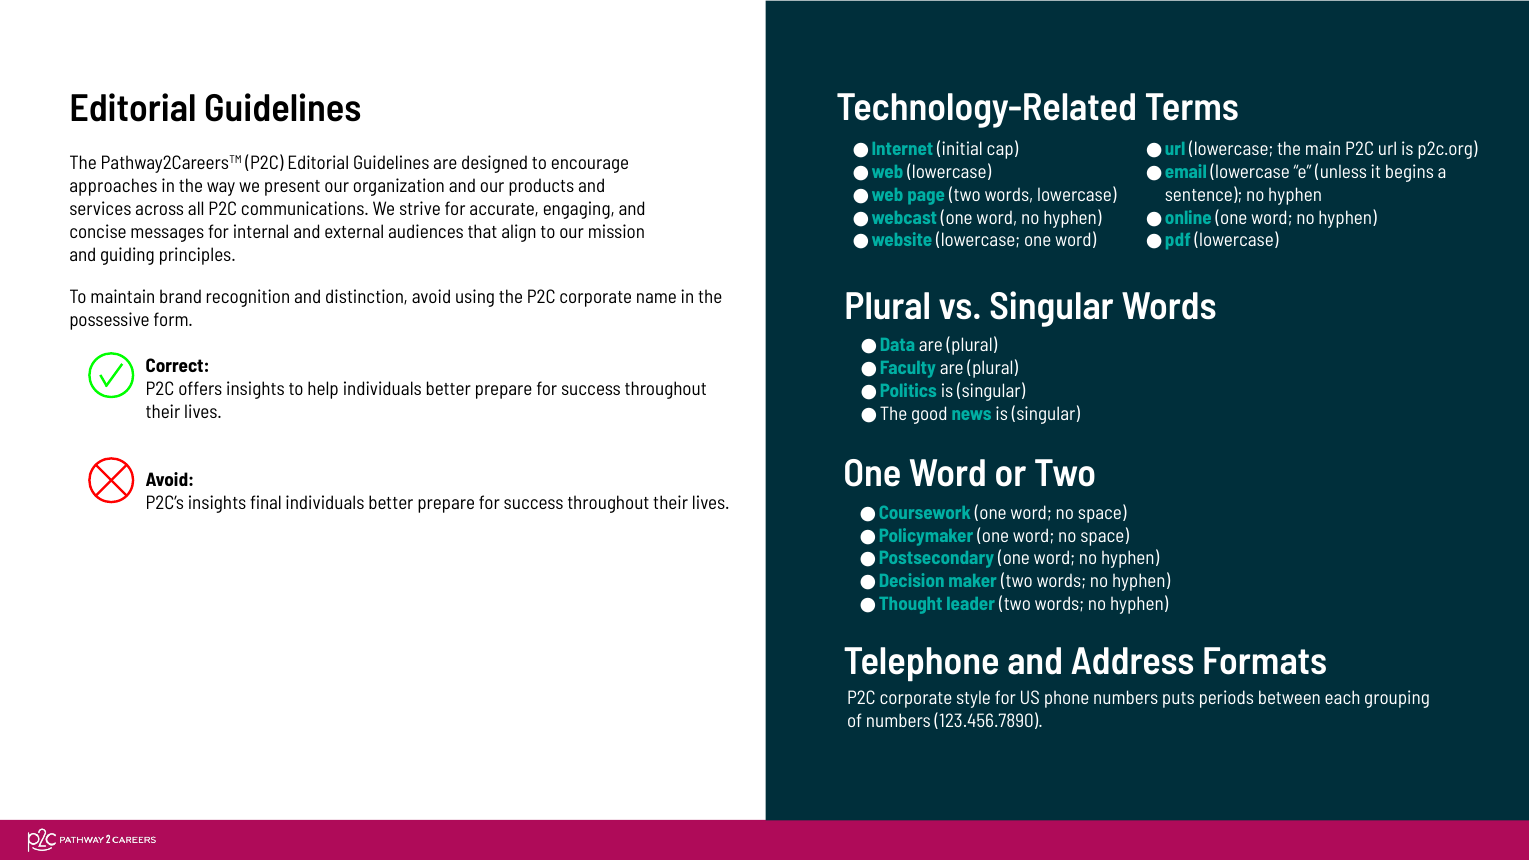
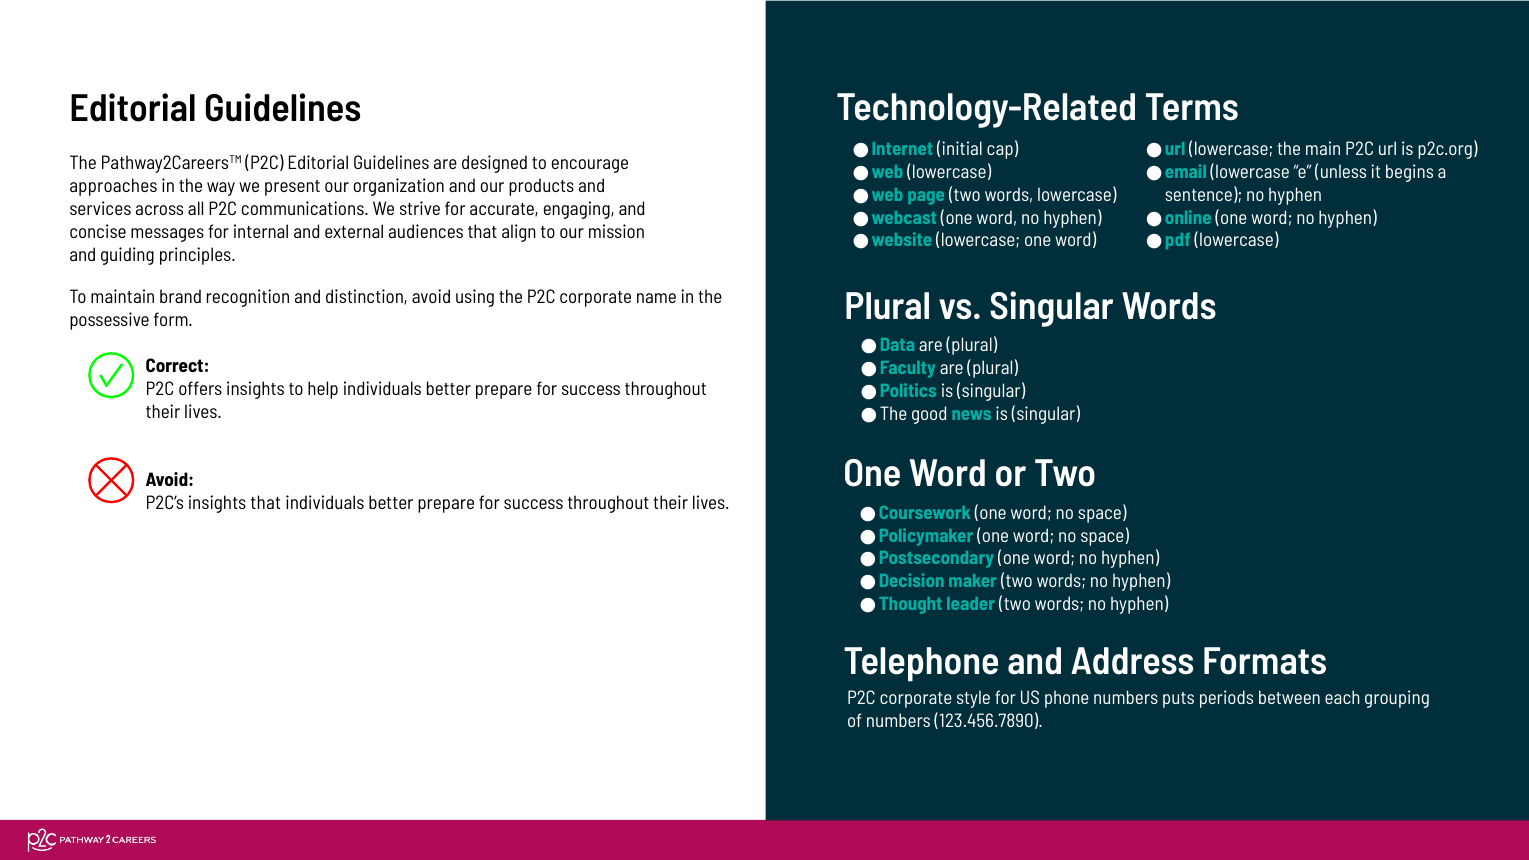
insights final: final -> that (266, 504)
